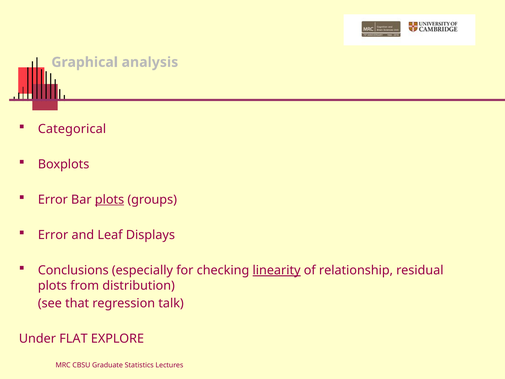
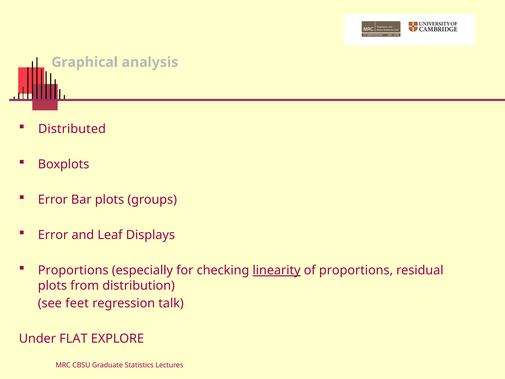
Categorical: Categorical -> Distributed (72, 129)
plots underline: present -> none (110, 200)
Conclusions: Conclusions -> Proportions (73, 270)
of relationship: relationship -> proportions (356, 270)
that: that -> feet (77, 303)
